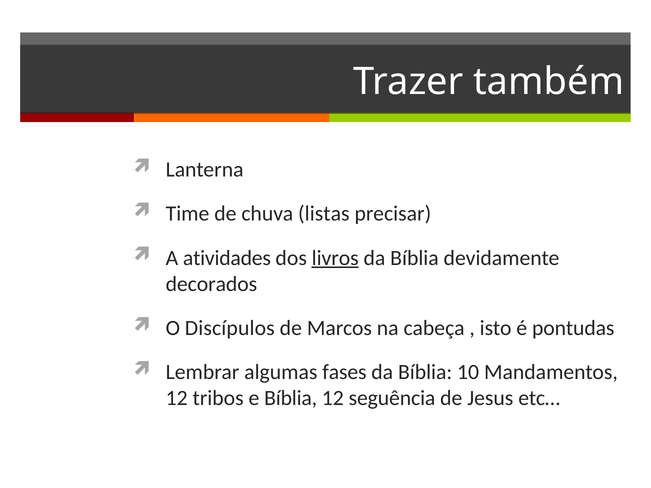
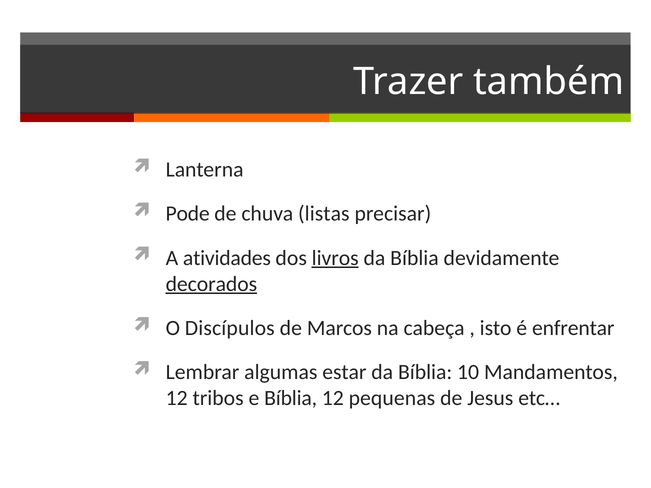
Time: Time -> Pode (188, 214)
decorados underline: none -> present (211, 284)
pontudas: pontudas -> enfrentar (573, 328)
fases: fases -> estar (344, 372)
seguência: seguência -> pequenas (392, 398)
